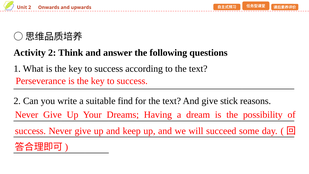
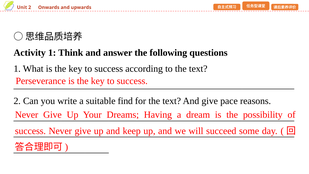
Activity 2: 2 -> 1 (52, 53)
stick: stick -> pace (229, 101)
